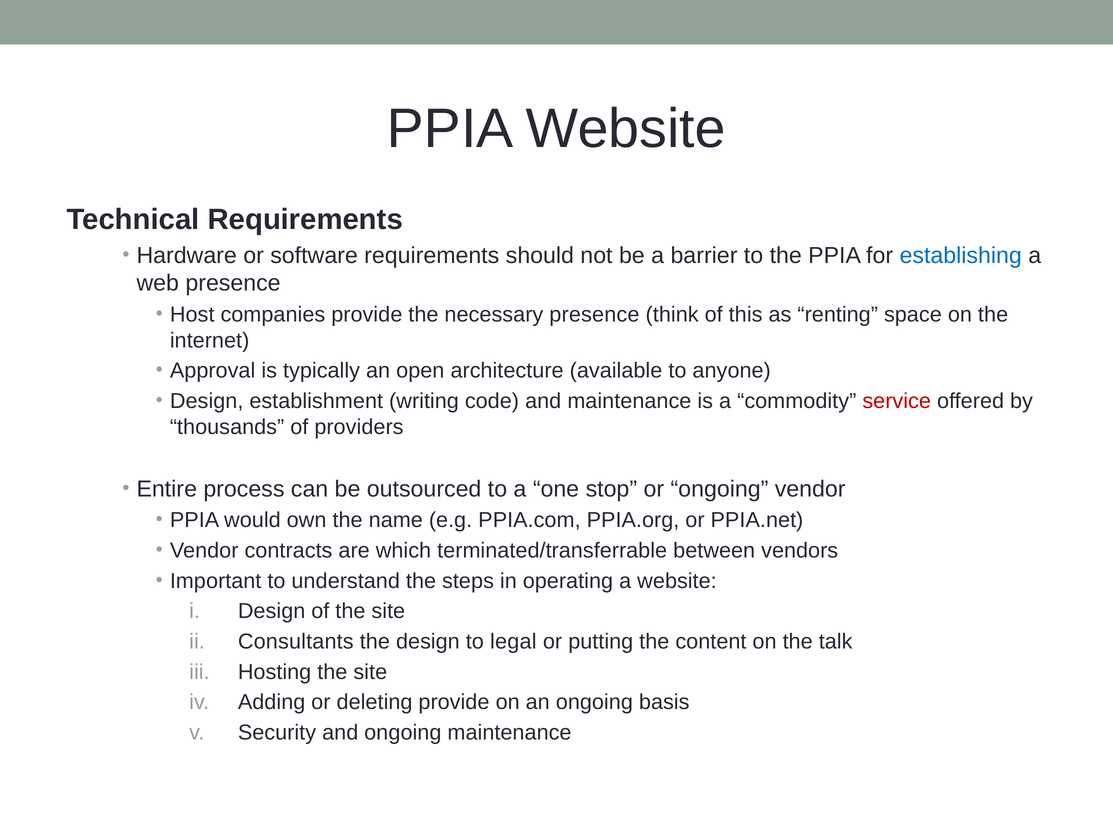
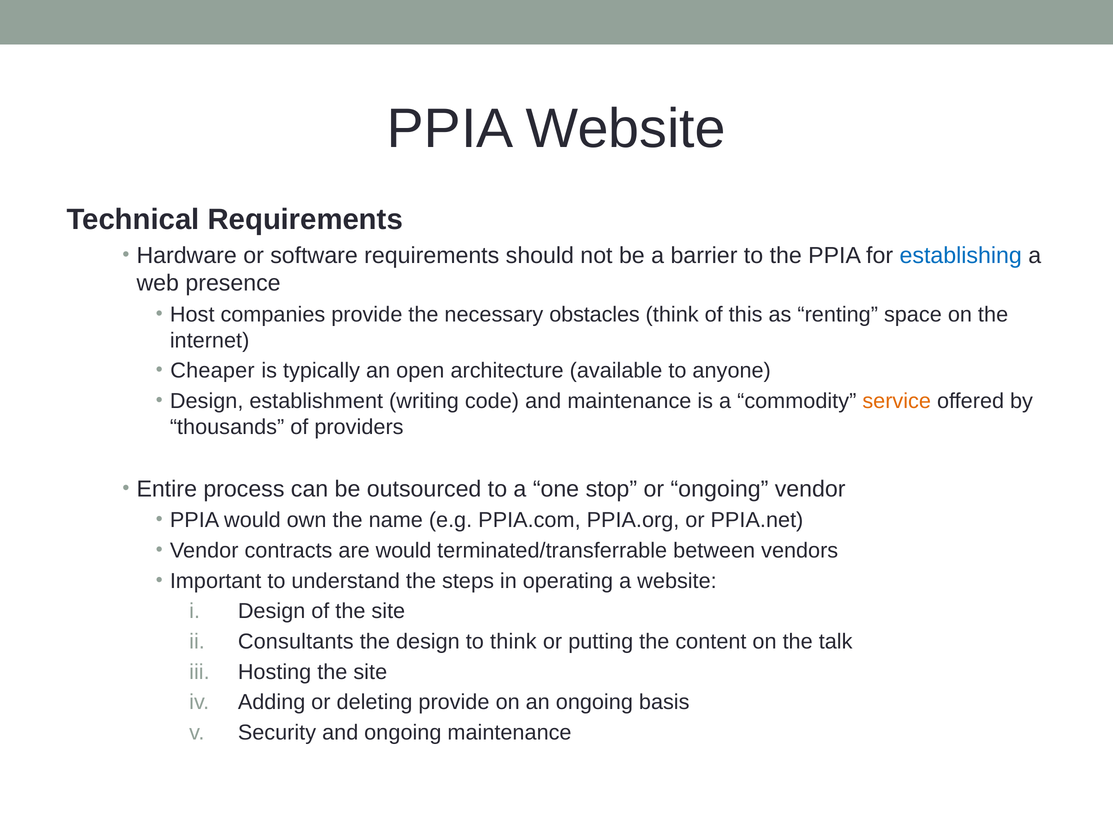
necessary presence: presence -> obstacles (595, 315)
Approval: Approval -> Cheaper (213, 371)
service colour: red -> orange (897, 401)
are which: which -> would (404, 551)
to legal: legal -> think (513, 642)
